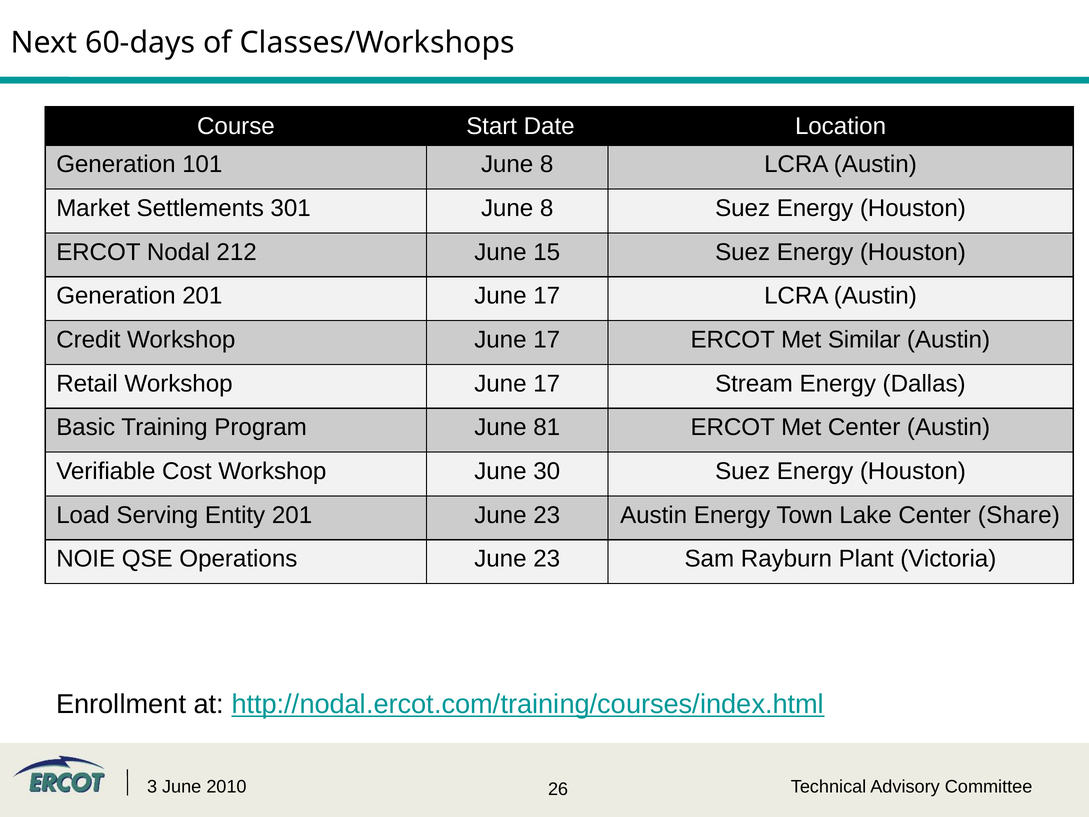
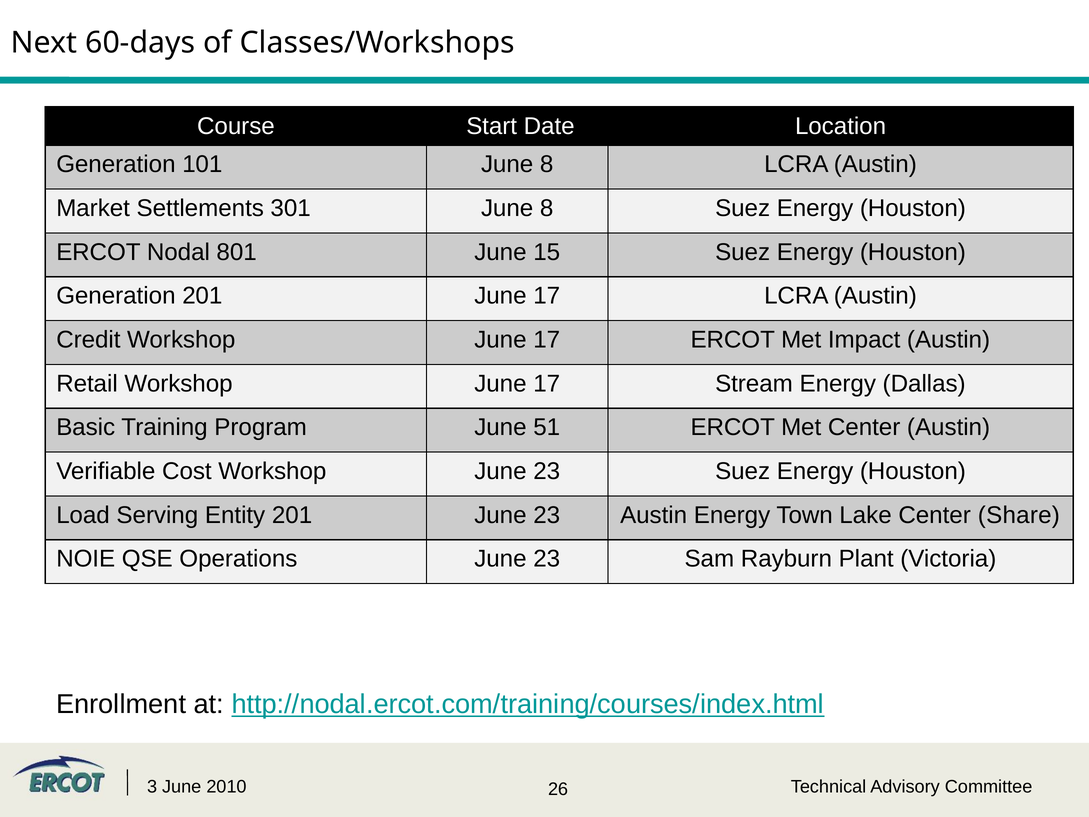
212: 212 -> 801 (237, 252)
Similar: Similar -> Impact (864, 340)
81: 81 -> 51 (547, 427)
Workshop June 30: 30 -> 23 (547, 471)
